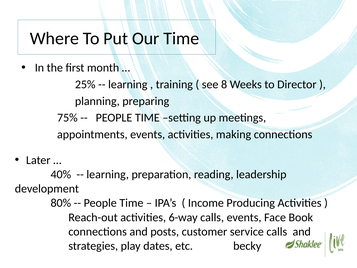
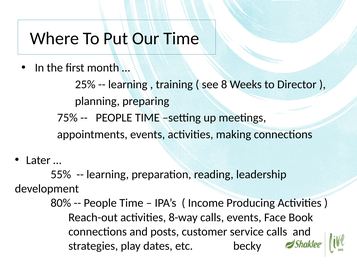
40%: 40% -> 55% (61, 174)
6-way: 6-way -> 8-way (183, 217)
